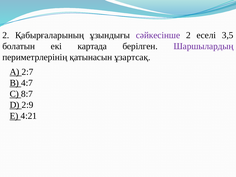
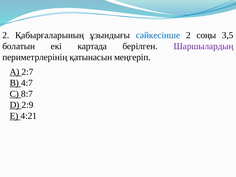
сәйкесінше colour: purple -> blue (158, 35)
еселі: еселі -> соңы (206, 35)
ұзартсақ: ұзартсақ -> меңгеріп (132, 57)
